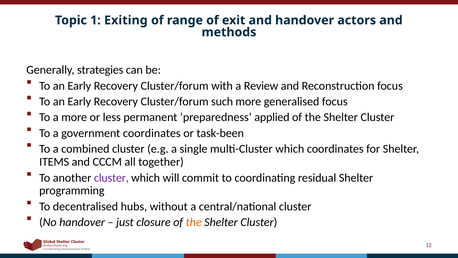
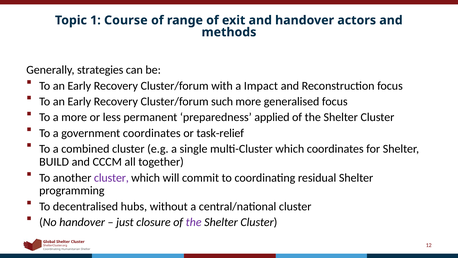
Exiting: Exiting -> Course (126, 20)
Review: Review -> Impact (261, 86)
task-been: task-been -> task-relief (220, 133)
ITEMS: ITEMS -> BUILD (54, 162)
the colour: orange -> purple (194, 222)
